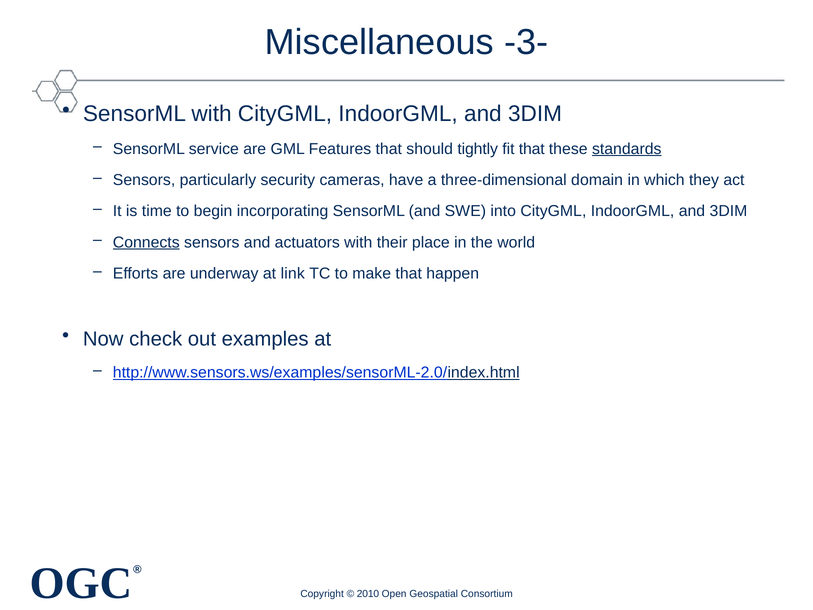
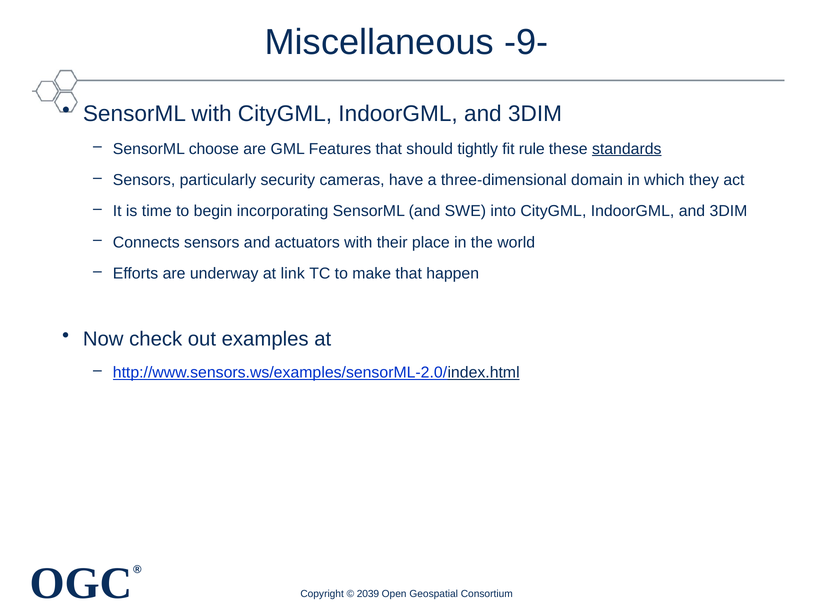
-3-: -3- -> -9- (526, 42)
service: service -> choose (214, 149)
fit that: that -> rule (532, 149)
Connects underline: present -> none (146, 242)
2010: 2010 -> 2039 (368, 593)
